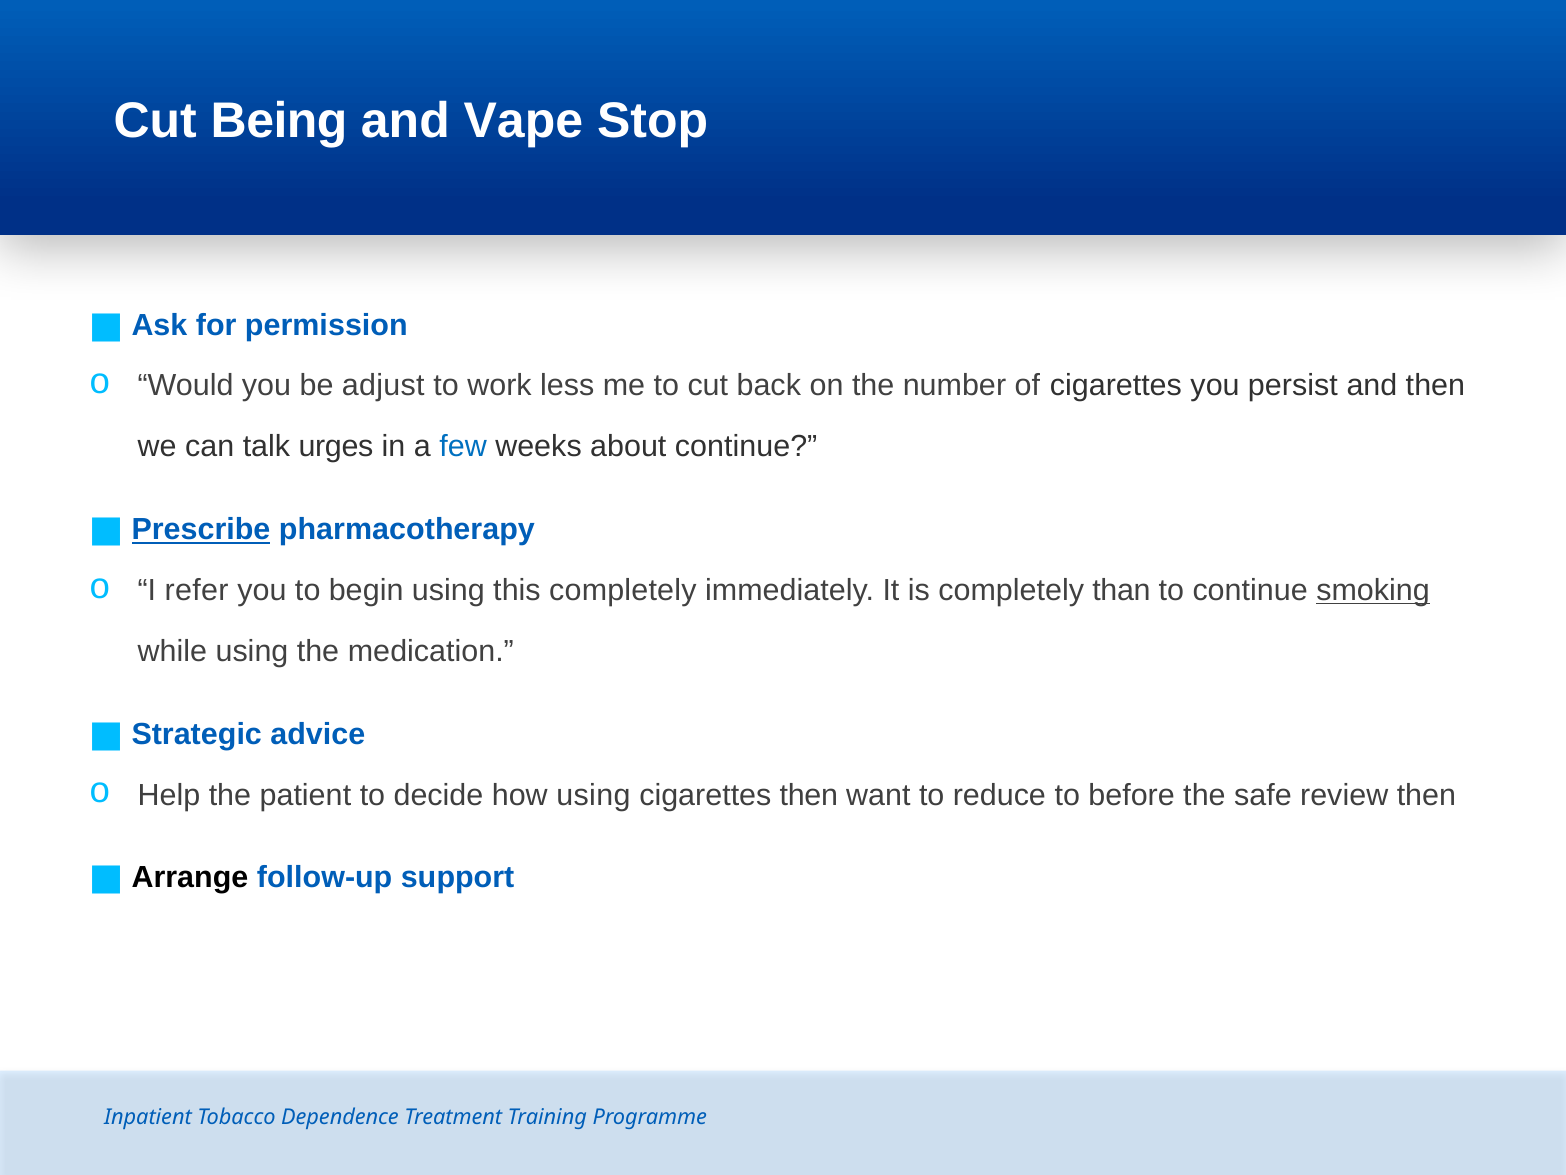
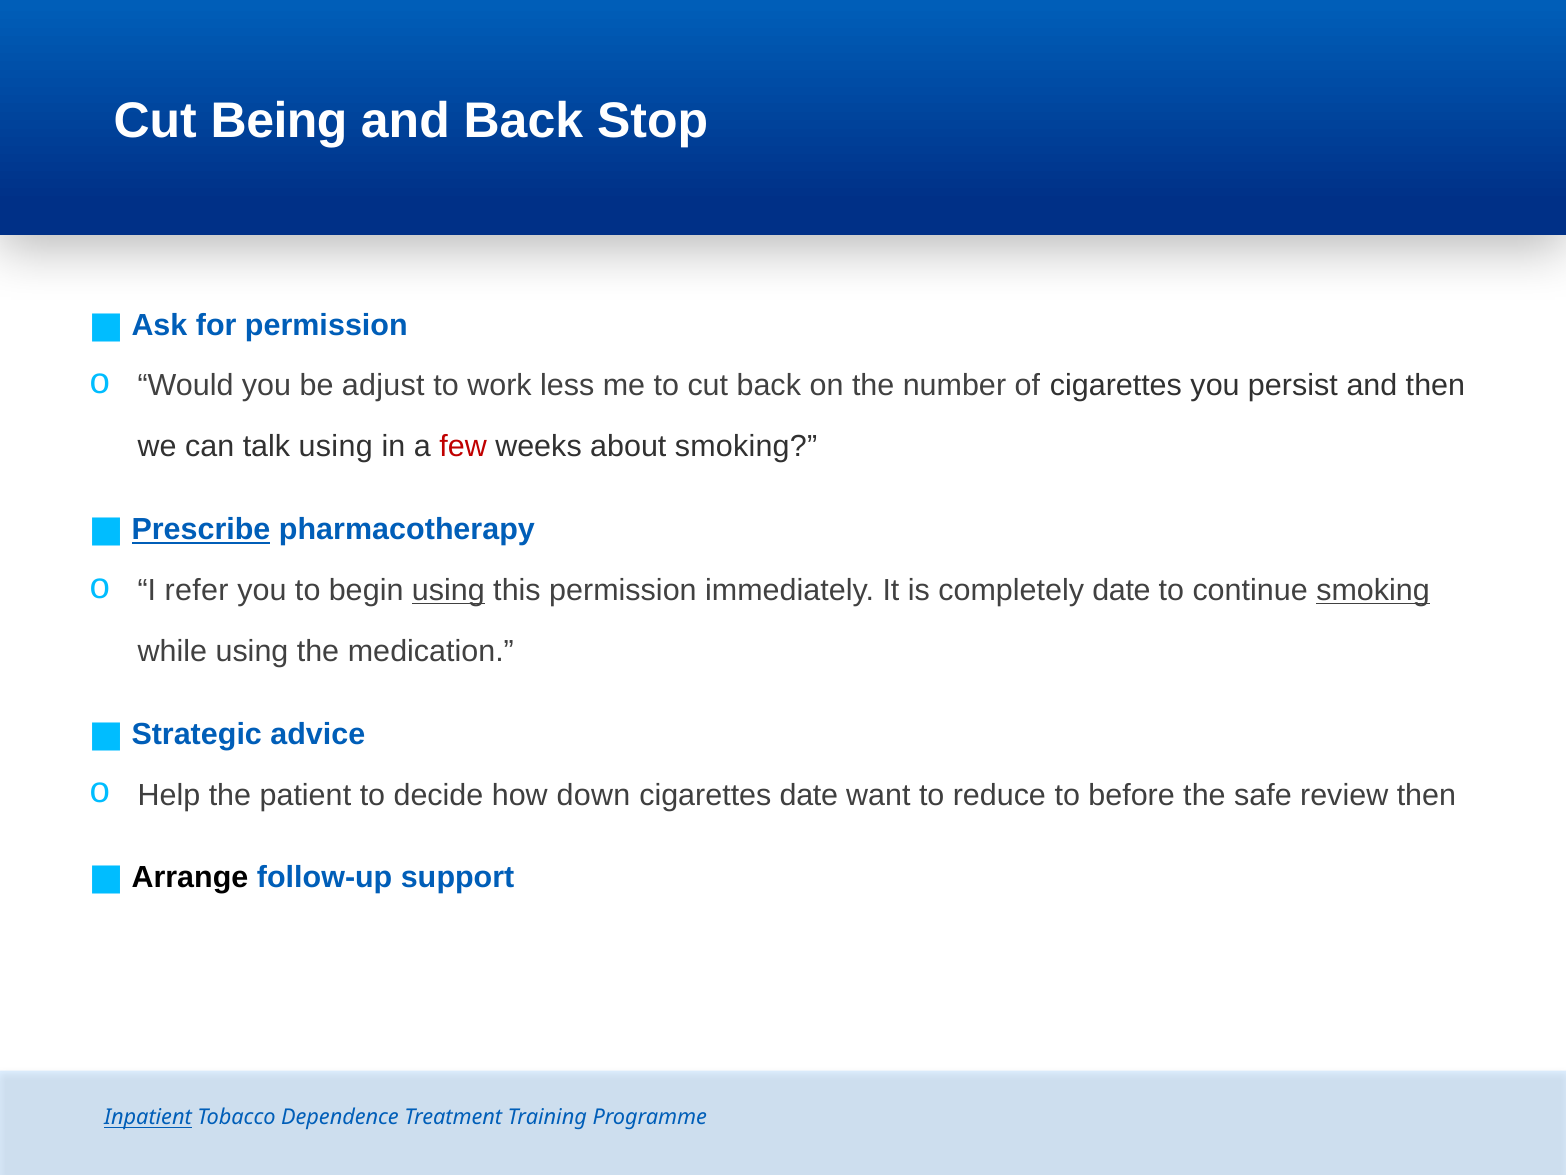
and Vape: Vape -> Back (523, 121)
talk urges: urges -> using (336, 447)
few colour: blue -> red (463, 447)
about continue: continue -> smoking (746, 447)
using underline: none -> present (448, 590)
this completely: completely -> permission (623, 590)
completely than: than -> date (1121, 590)
how using: using -> down (593, 795)
cigarettes then: then -> date (809, 795)
Inpatient underline: none -> present (148, 1117)
